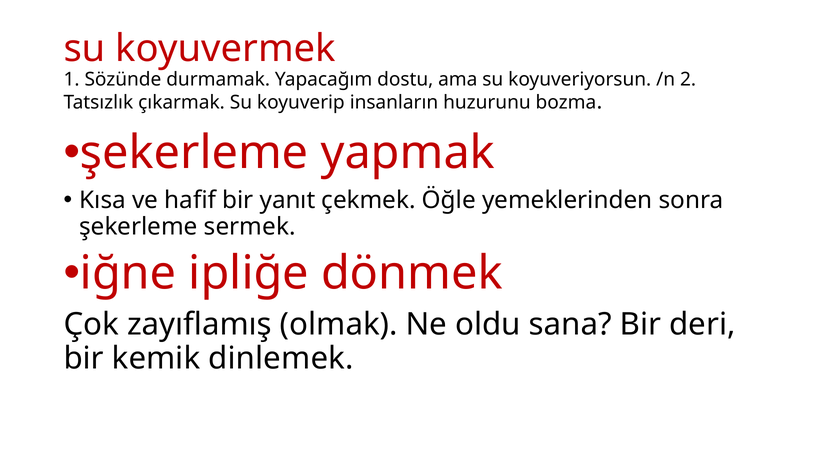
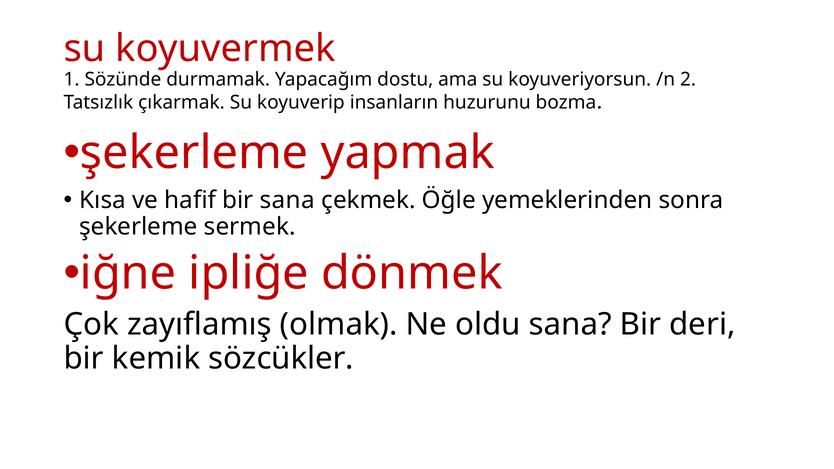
bir yanıt: yanıt -> sana (287, 200)
dinlemek: dinlemek -> sözcükler (281, 358)
